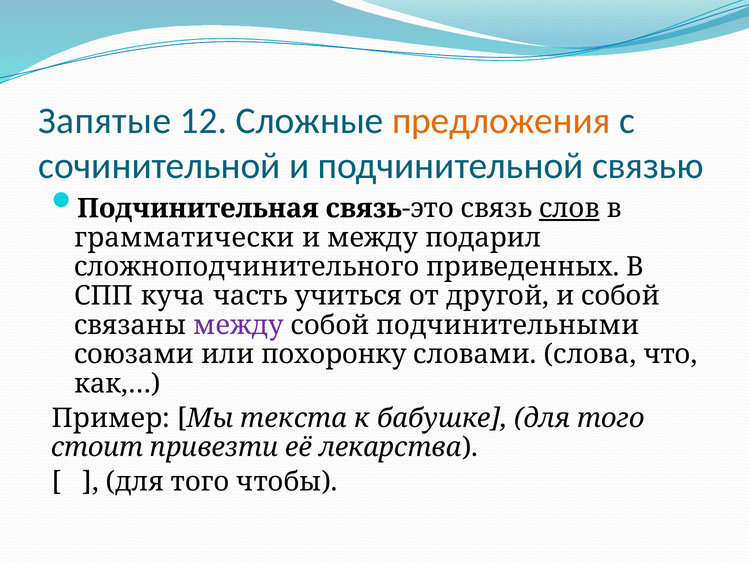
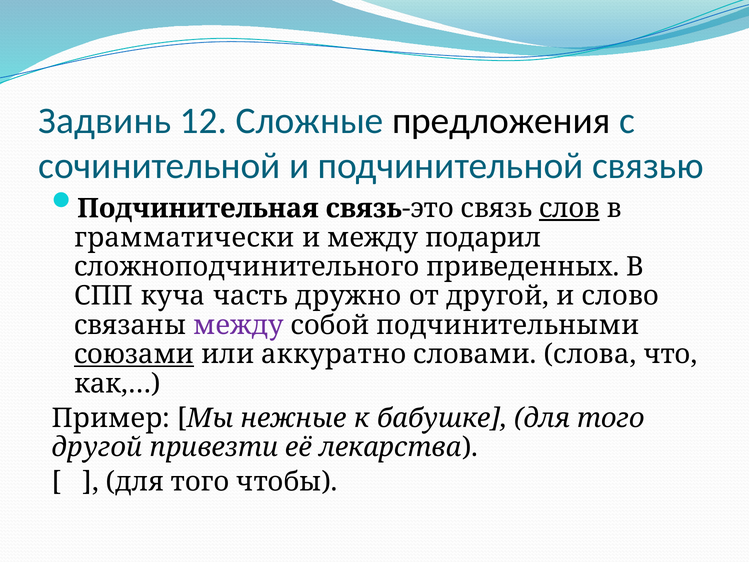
Запятые: Запятые -> Задвинь (105, 121)
предложения colour: orange -> black (501, 121)
учиться: учиться -> дружно (348, 296)
и собой: собой -> слово (620, 296)
союзами underline: none -> present (134, 354)
похоронку: похоронку -> аккуратно (334, 354)
текста: текста -> нежные (294, 418)
стоит: стоит -> другой (97, 447)
